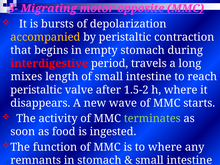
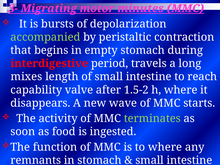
opposite: opposite -> minutes (141, 8)
accompanied colour: yellow -> light green (45, 37)
peristaltic: peristaltic -> capability (36, 90)
